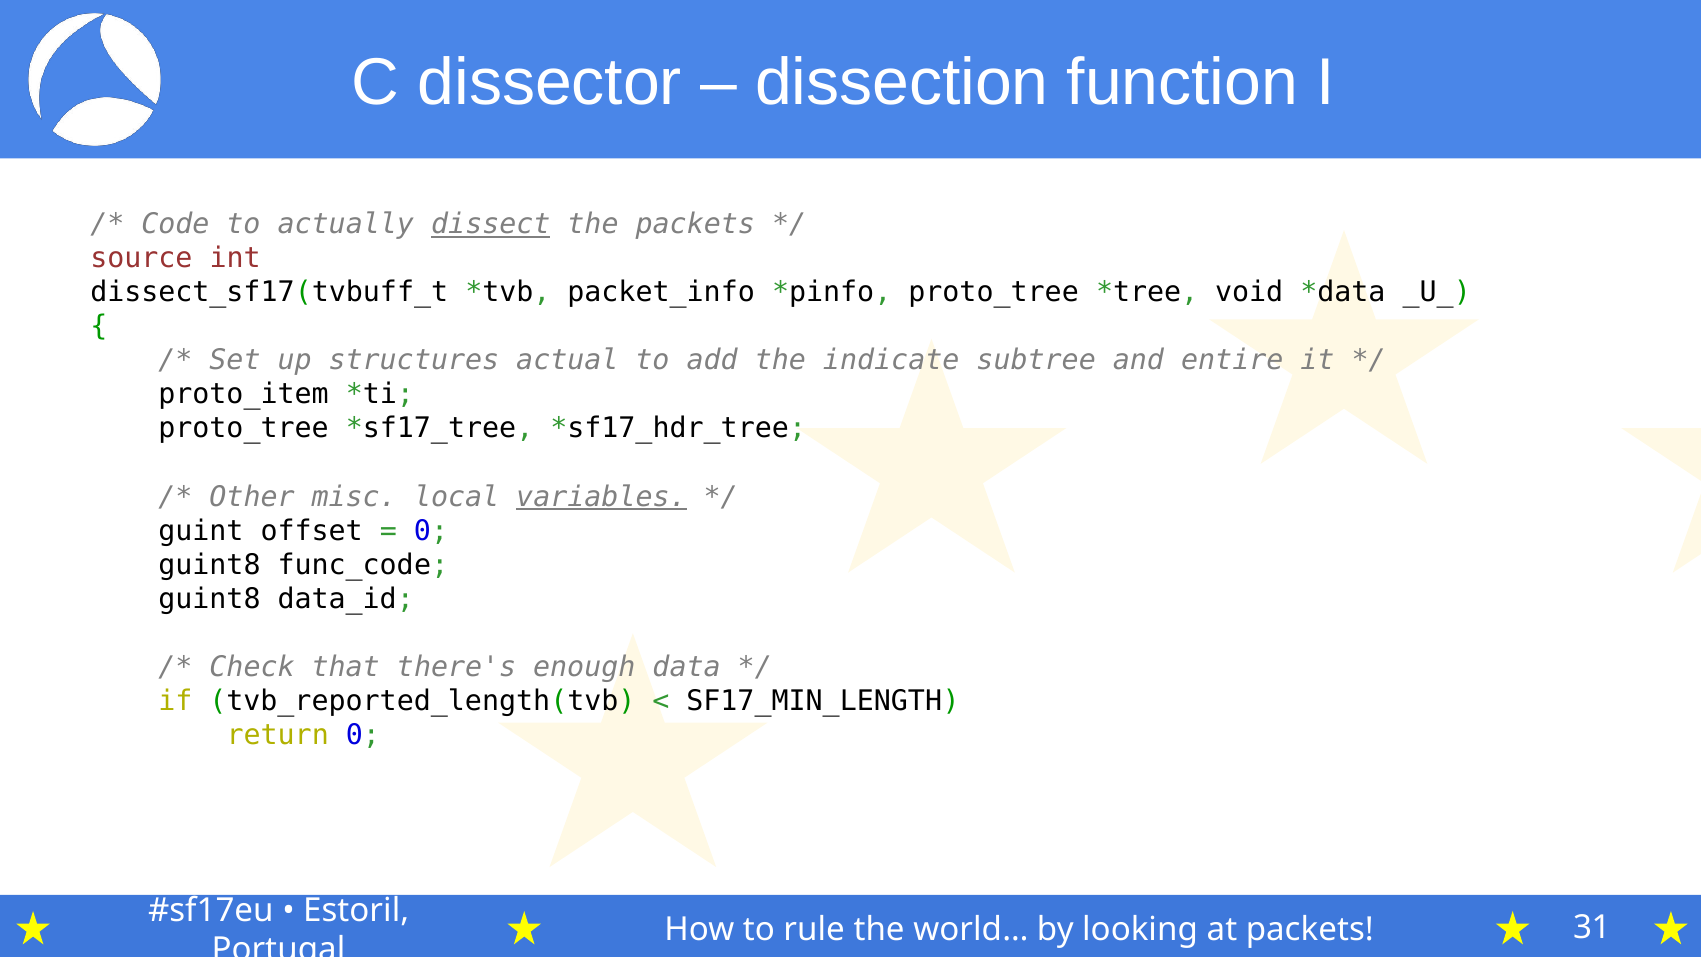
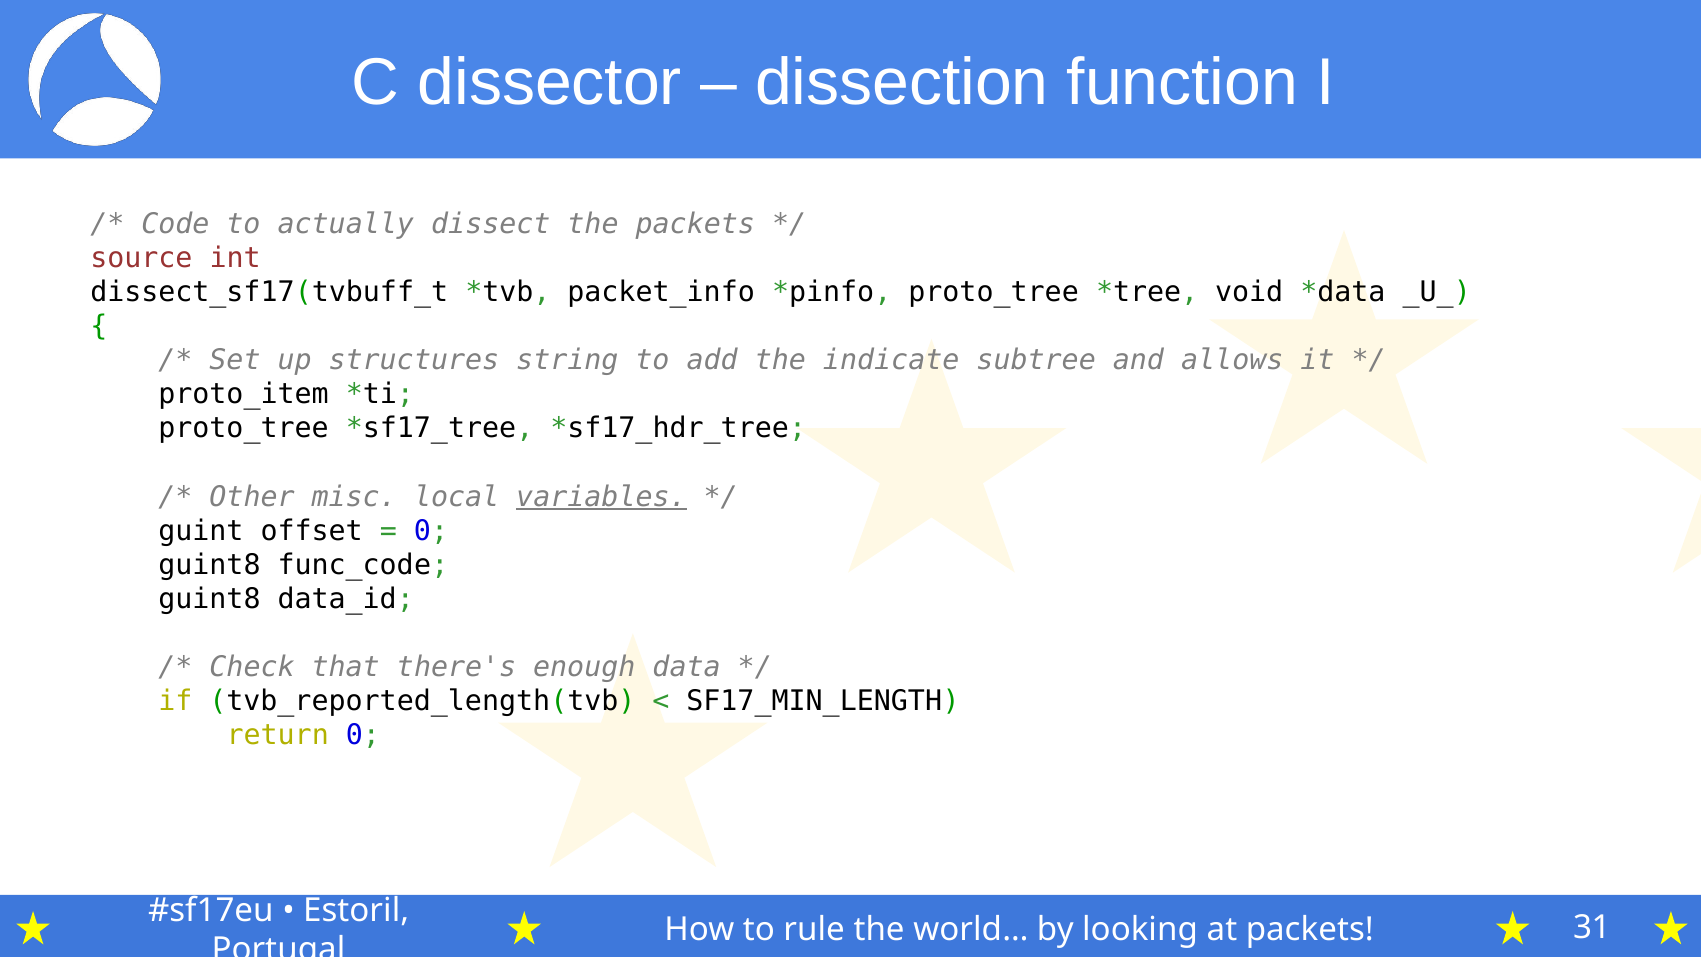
dissect underline: present -> none (491, 224)
actual: actual -> string (567, 361)
entire: entire -> allows (1232, 361)
